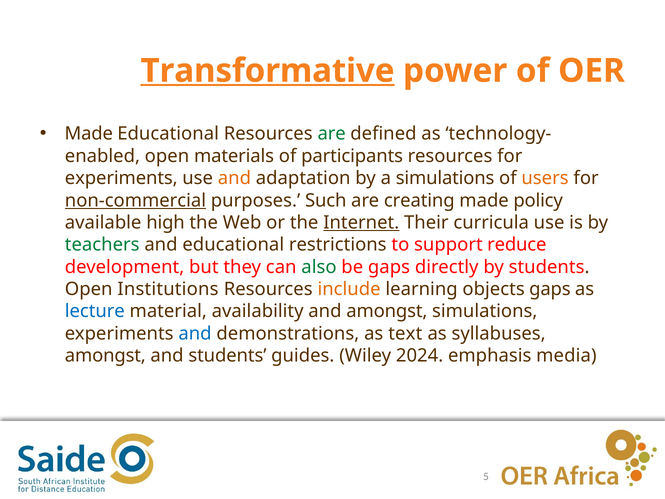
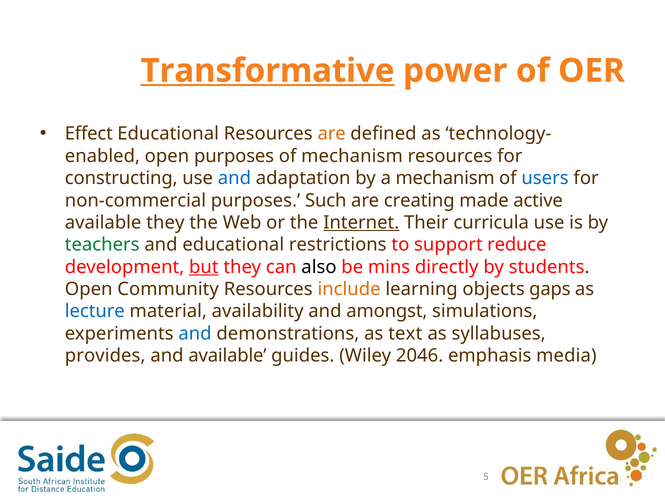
Made: Made -> Effect (89, 134)
are colour: green -> orange (332, 134)
open materials: materials -> purposes (234, 156)
of participants: participants -> mechanism (352, 156)
experiments: experiments -> constructing (121, 178)
and colour: orange -> blue (234, 178)
a simulations: simulations -> mechanism (445, 178)
users colour: orange -> blue (545, 178)
non-commercial underline: present -> none (135, 200)
policy: policy -> active (538, 200)
available high: high -> they (165, 223)
but underline: none -> present (204, 267)
also colour: green -> black (319, 267)
be gaps: gaps -> mins (389, 267)
Institutions: Institutions -> Community (168, 289)
amongst: amongst -> provides (105, 356)
and students: students -> available (227, 356)
2024: 2024 -> 2046 (420, 356)
